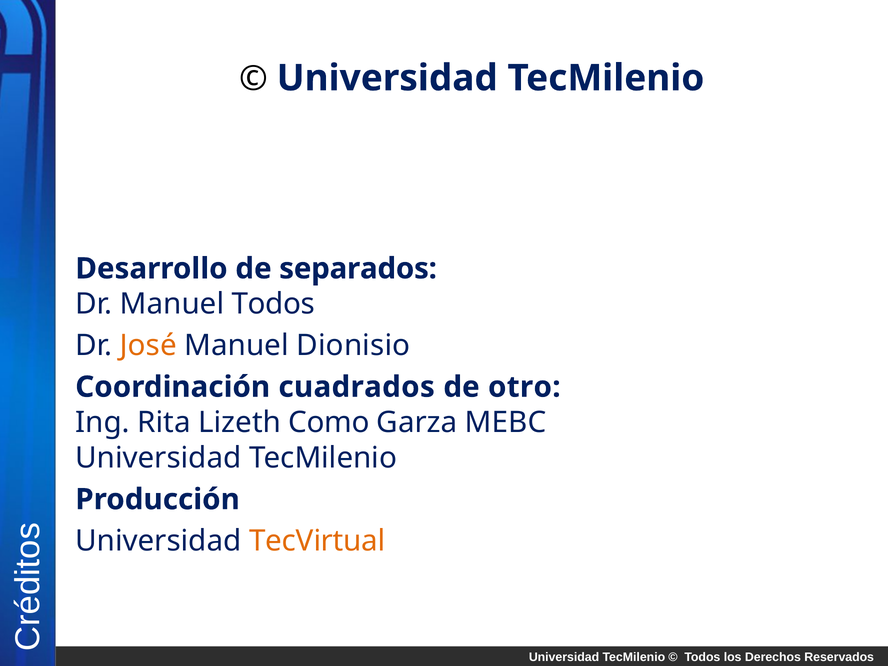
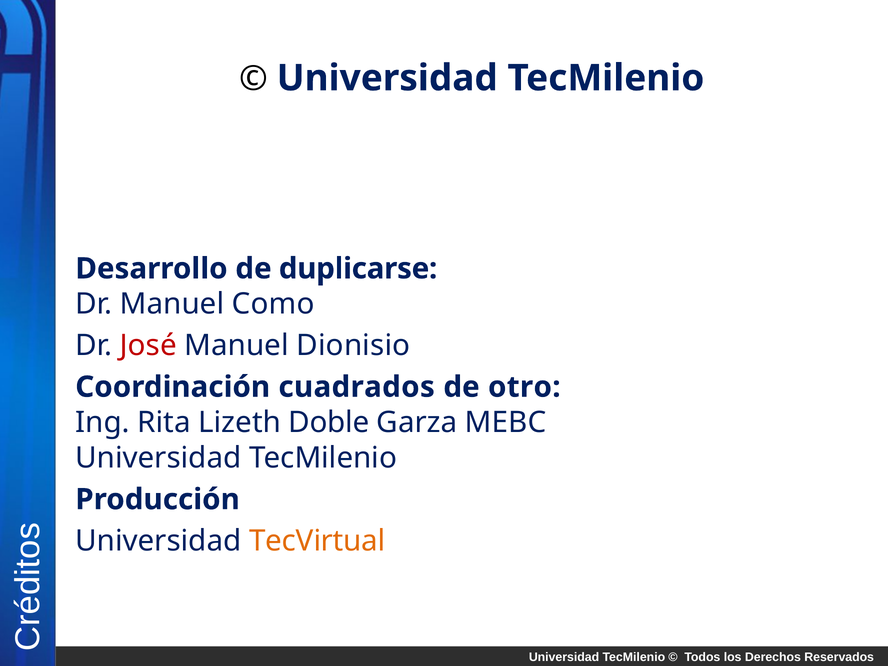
separados: separados -> duplicarse (358, 269)
Manuel Todos: Todos -> Como (273, 304)
José colour: orange -> red (148, 346)
Como: Como -> Doble (329, 423)
